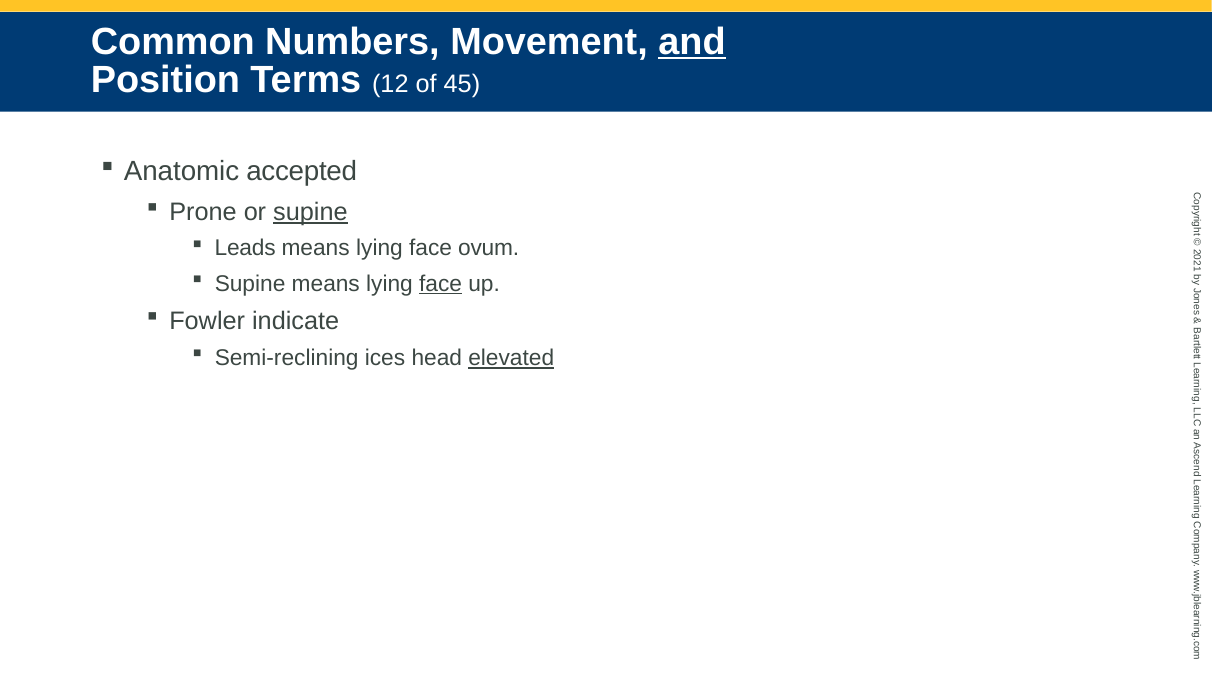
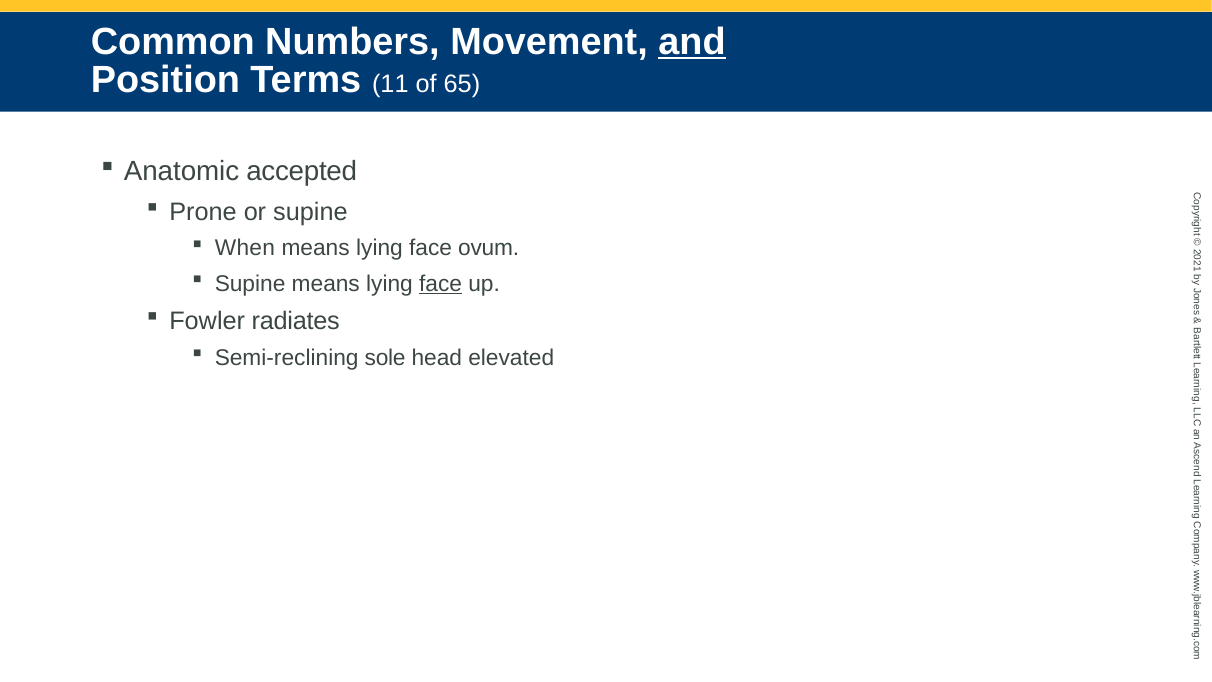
12: 12 -> 11 (390, 84)
45: 45 -> 65 (462, 84)
supine underline: present -> none (310, 212)
Leads: Leads -> When (245, 248)
indicate: indicate -> radiates (296, 321)
ices: ices -> sole (385, 358)
elevated underline: present -> none (511, 358)
